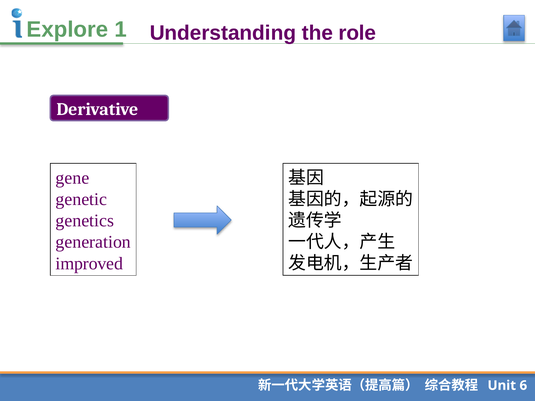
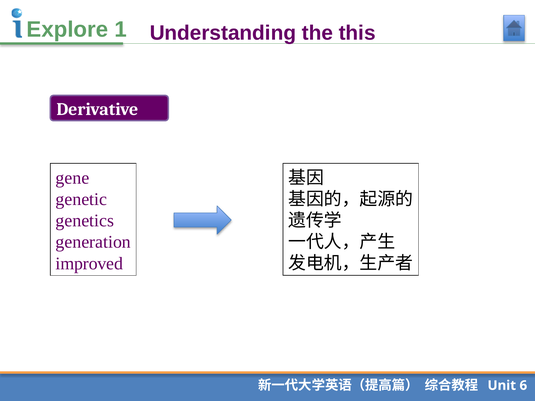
role: role -> this (357, 33)
